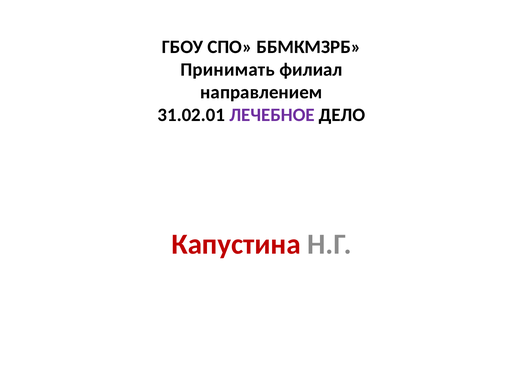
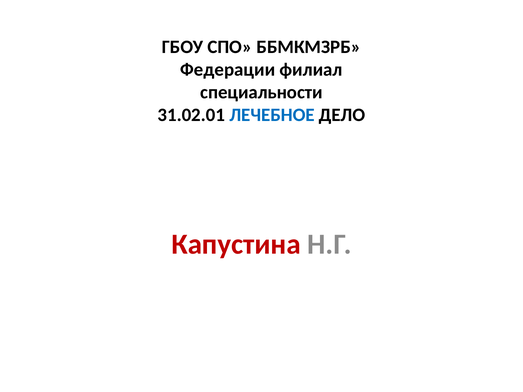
Принимать: Принимать -> Федерации (228, 70)
направлением: направлением -> специальности (261, 92)
ЛЕЧЕБНОЕ colour: purple -> blue (272, 115)
